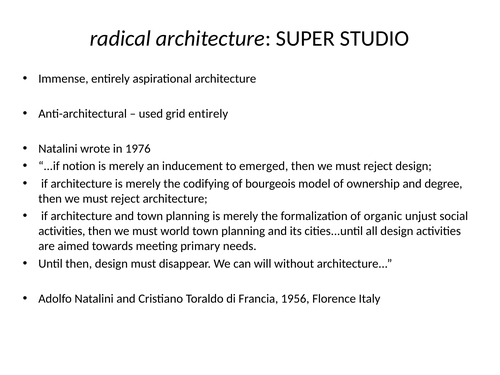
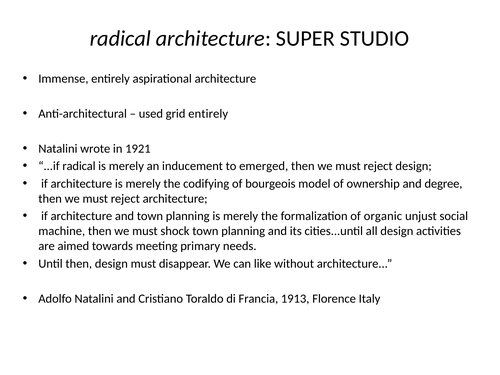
1976: 1976 -> 1921 (138, 149)
...if notion: notion -> radical (79, 166)
activities: activities -> machine (62, 231)
world: world -> shock (175, 231)
will: will -> like (263, 264)
1956: 1956 -> 1913 (295, 299)
